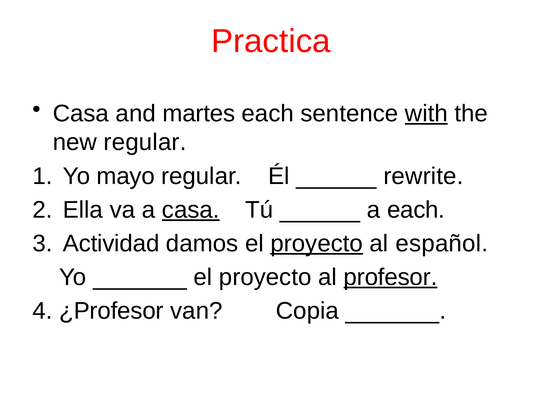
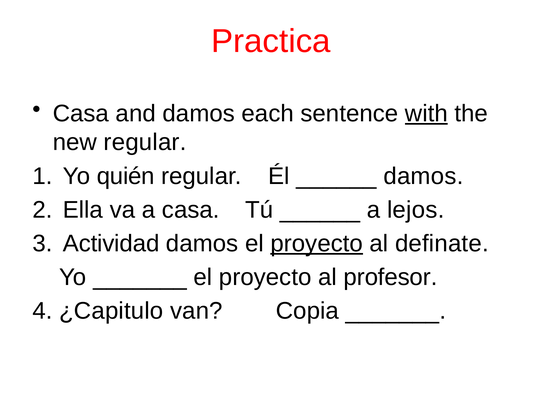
and martes: martes -> damos (199, 114)
mayo: mayo -> quién (126, 176)
rewrite: rewrite -> damos (423, 176)
casa underline: present -> none (191, 210)
a each: each -> lejos (416, 210)
español: español -> definate (442, 244)
profesor underline: present -> none (391, 277)
¿Profesor: ¿Profesor -> ¿Capitulo (111, 311)
